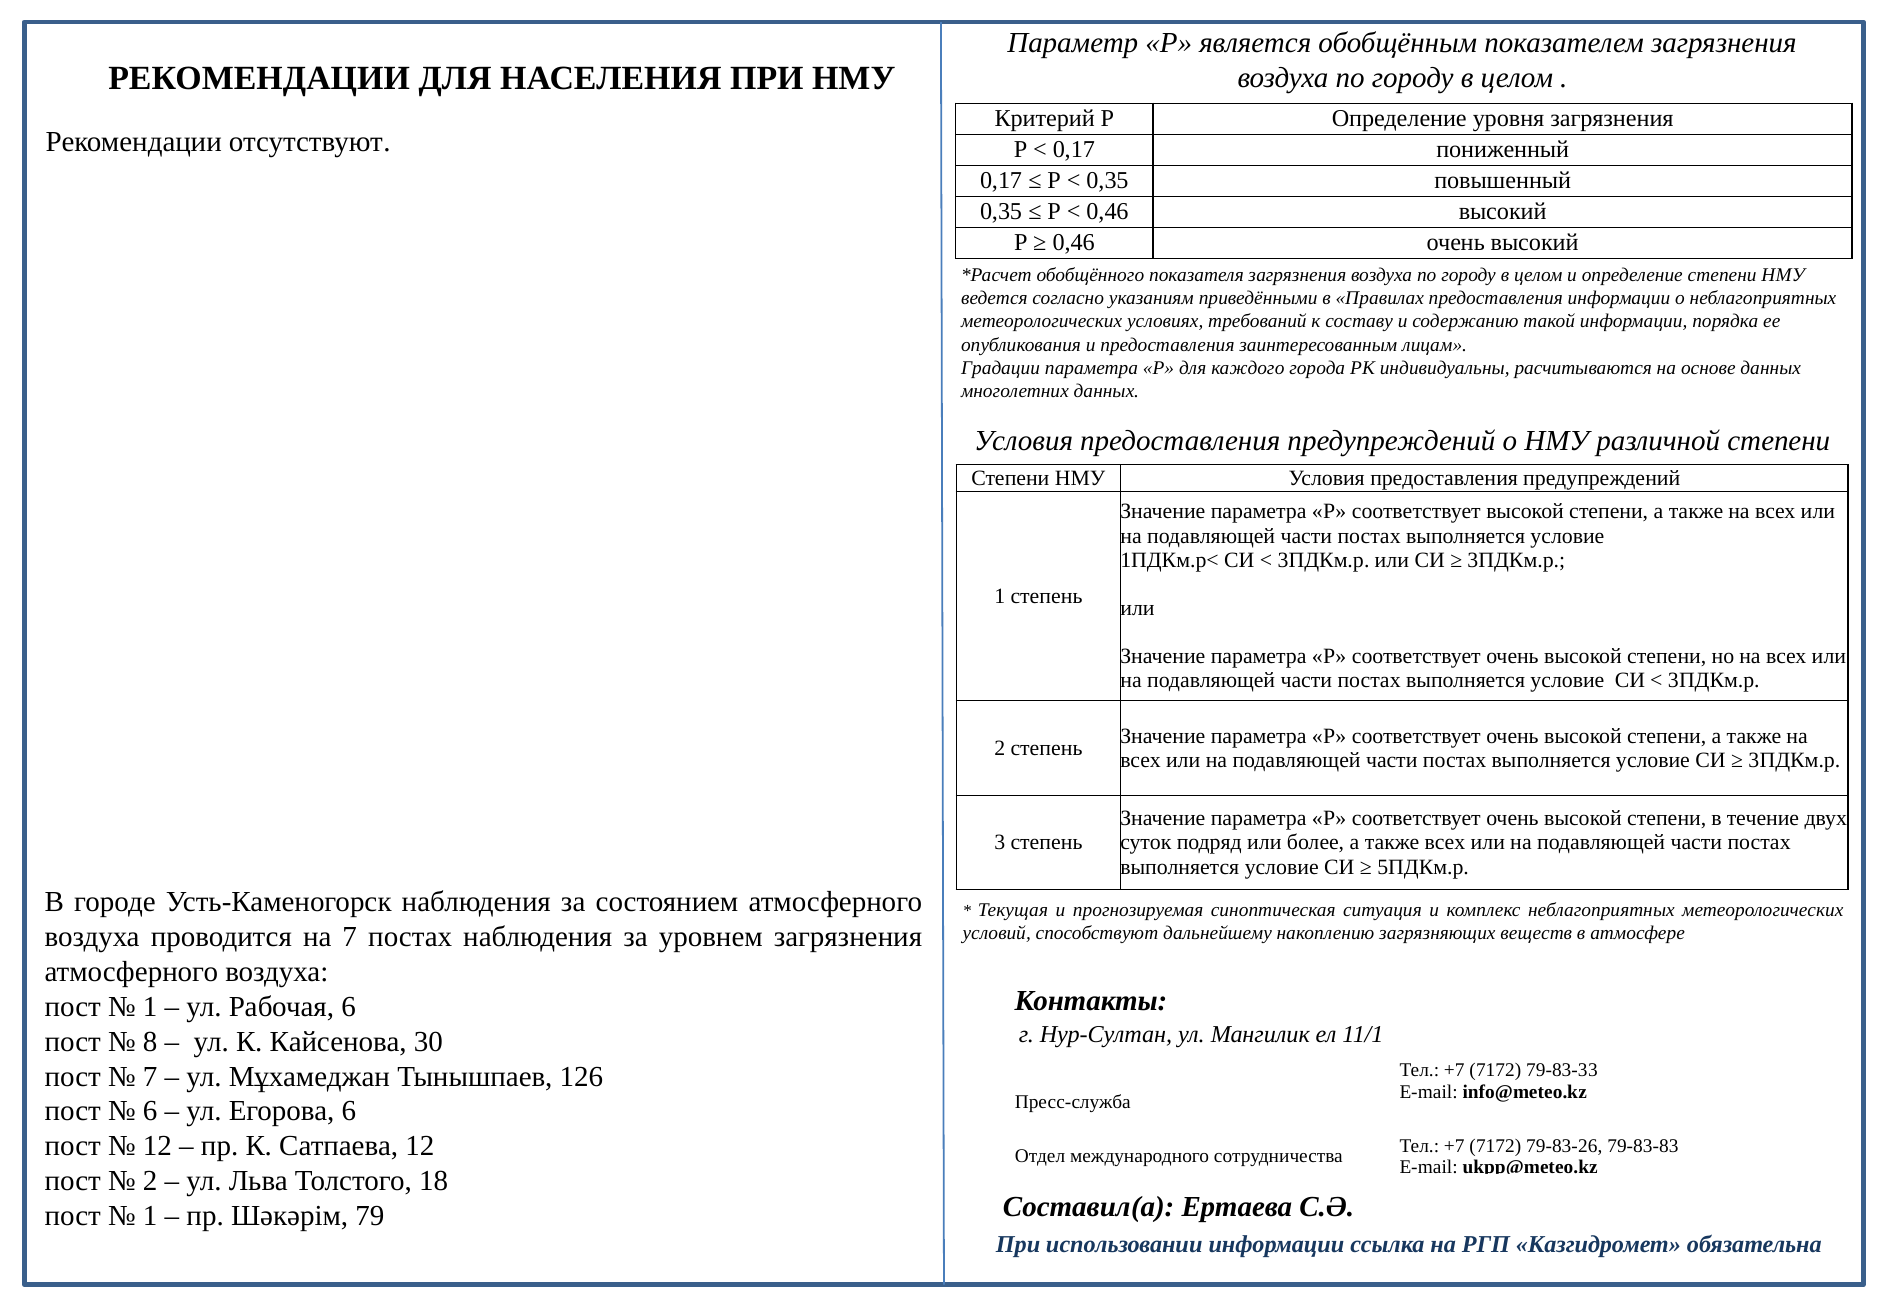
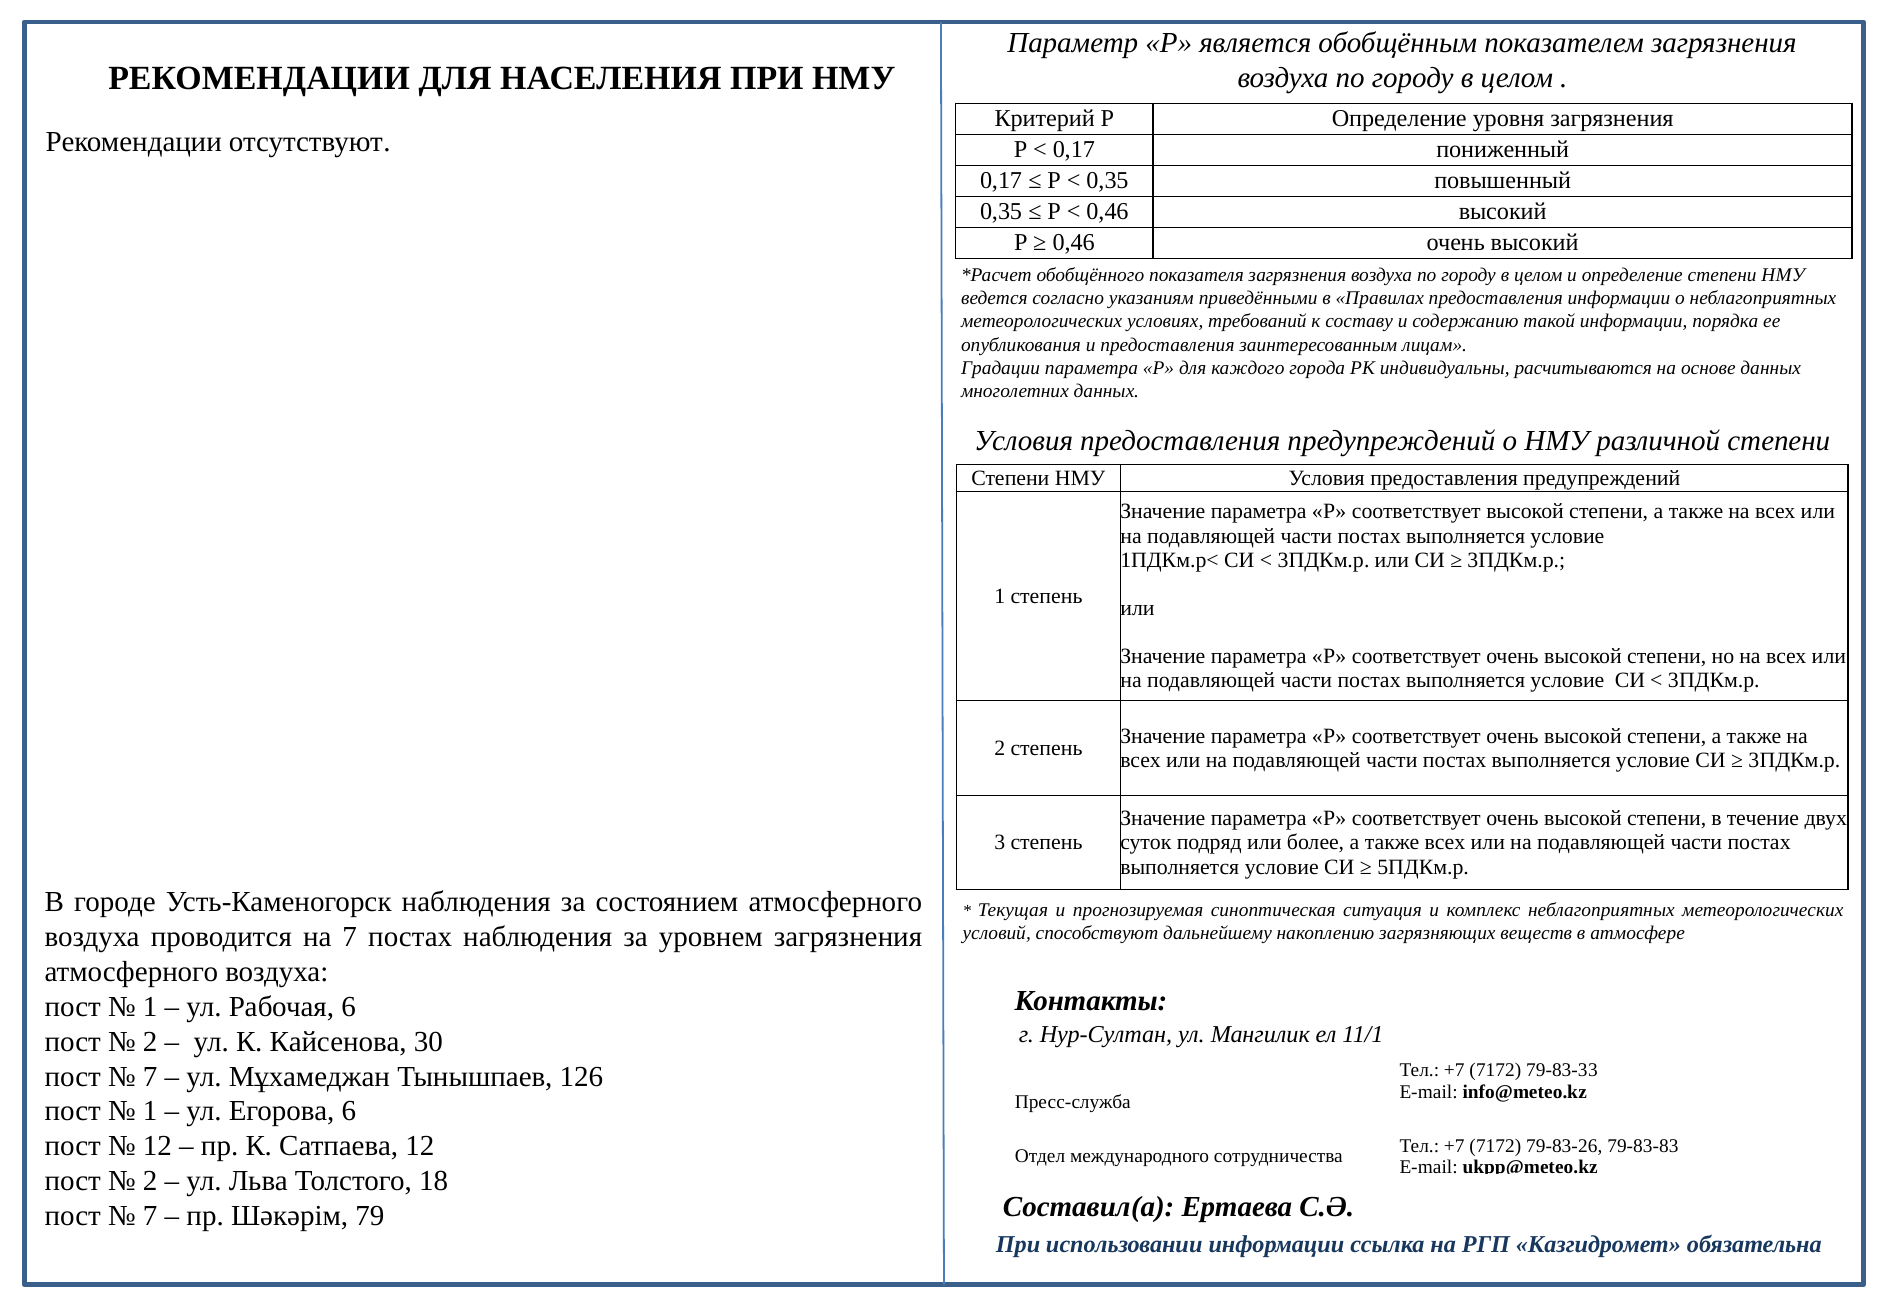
8: 8 -> 2 (150, 1042)
6: 6 -> 1 (150, 1111)
1: 1 -> 7 (150, 1216)
